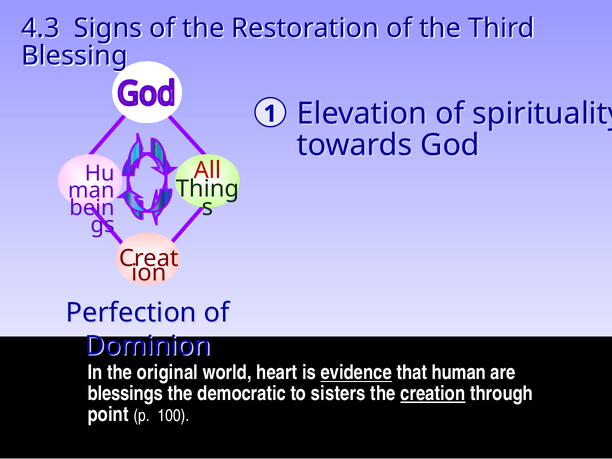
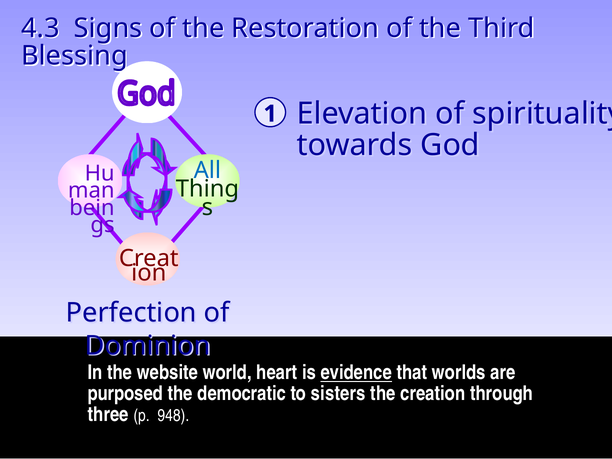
All colour: red -> blue (207, 170)
original: original -> website (168, 373)
human: human -> worlds (459, 373)
blessings: blessings -> purposed (125, 393)
creation underline: present -> none (433, 393)
point: point -> three (108, 414)
100: 100 -> 948 (173, 415)
